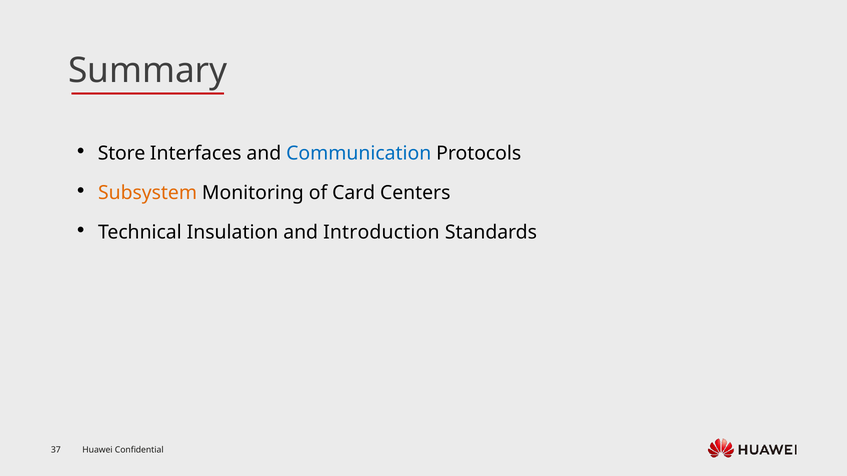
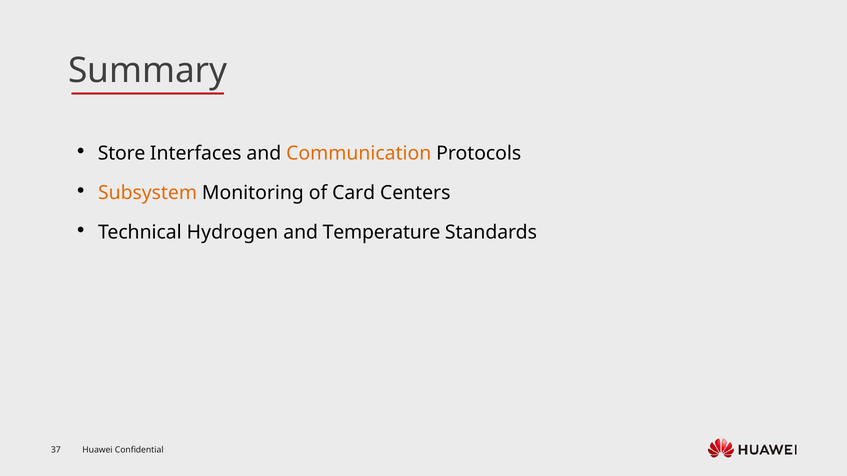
Communication colour: blue -> orange (359, 154)
Insulation: Insulation -> Hydrogen (232, 233)
Introduction: Introduction -> Temperature (382, 233)
